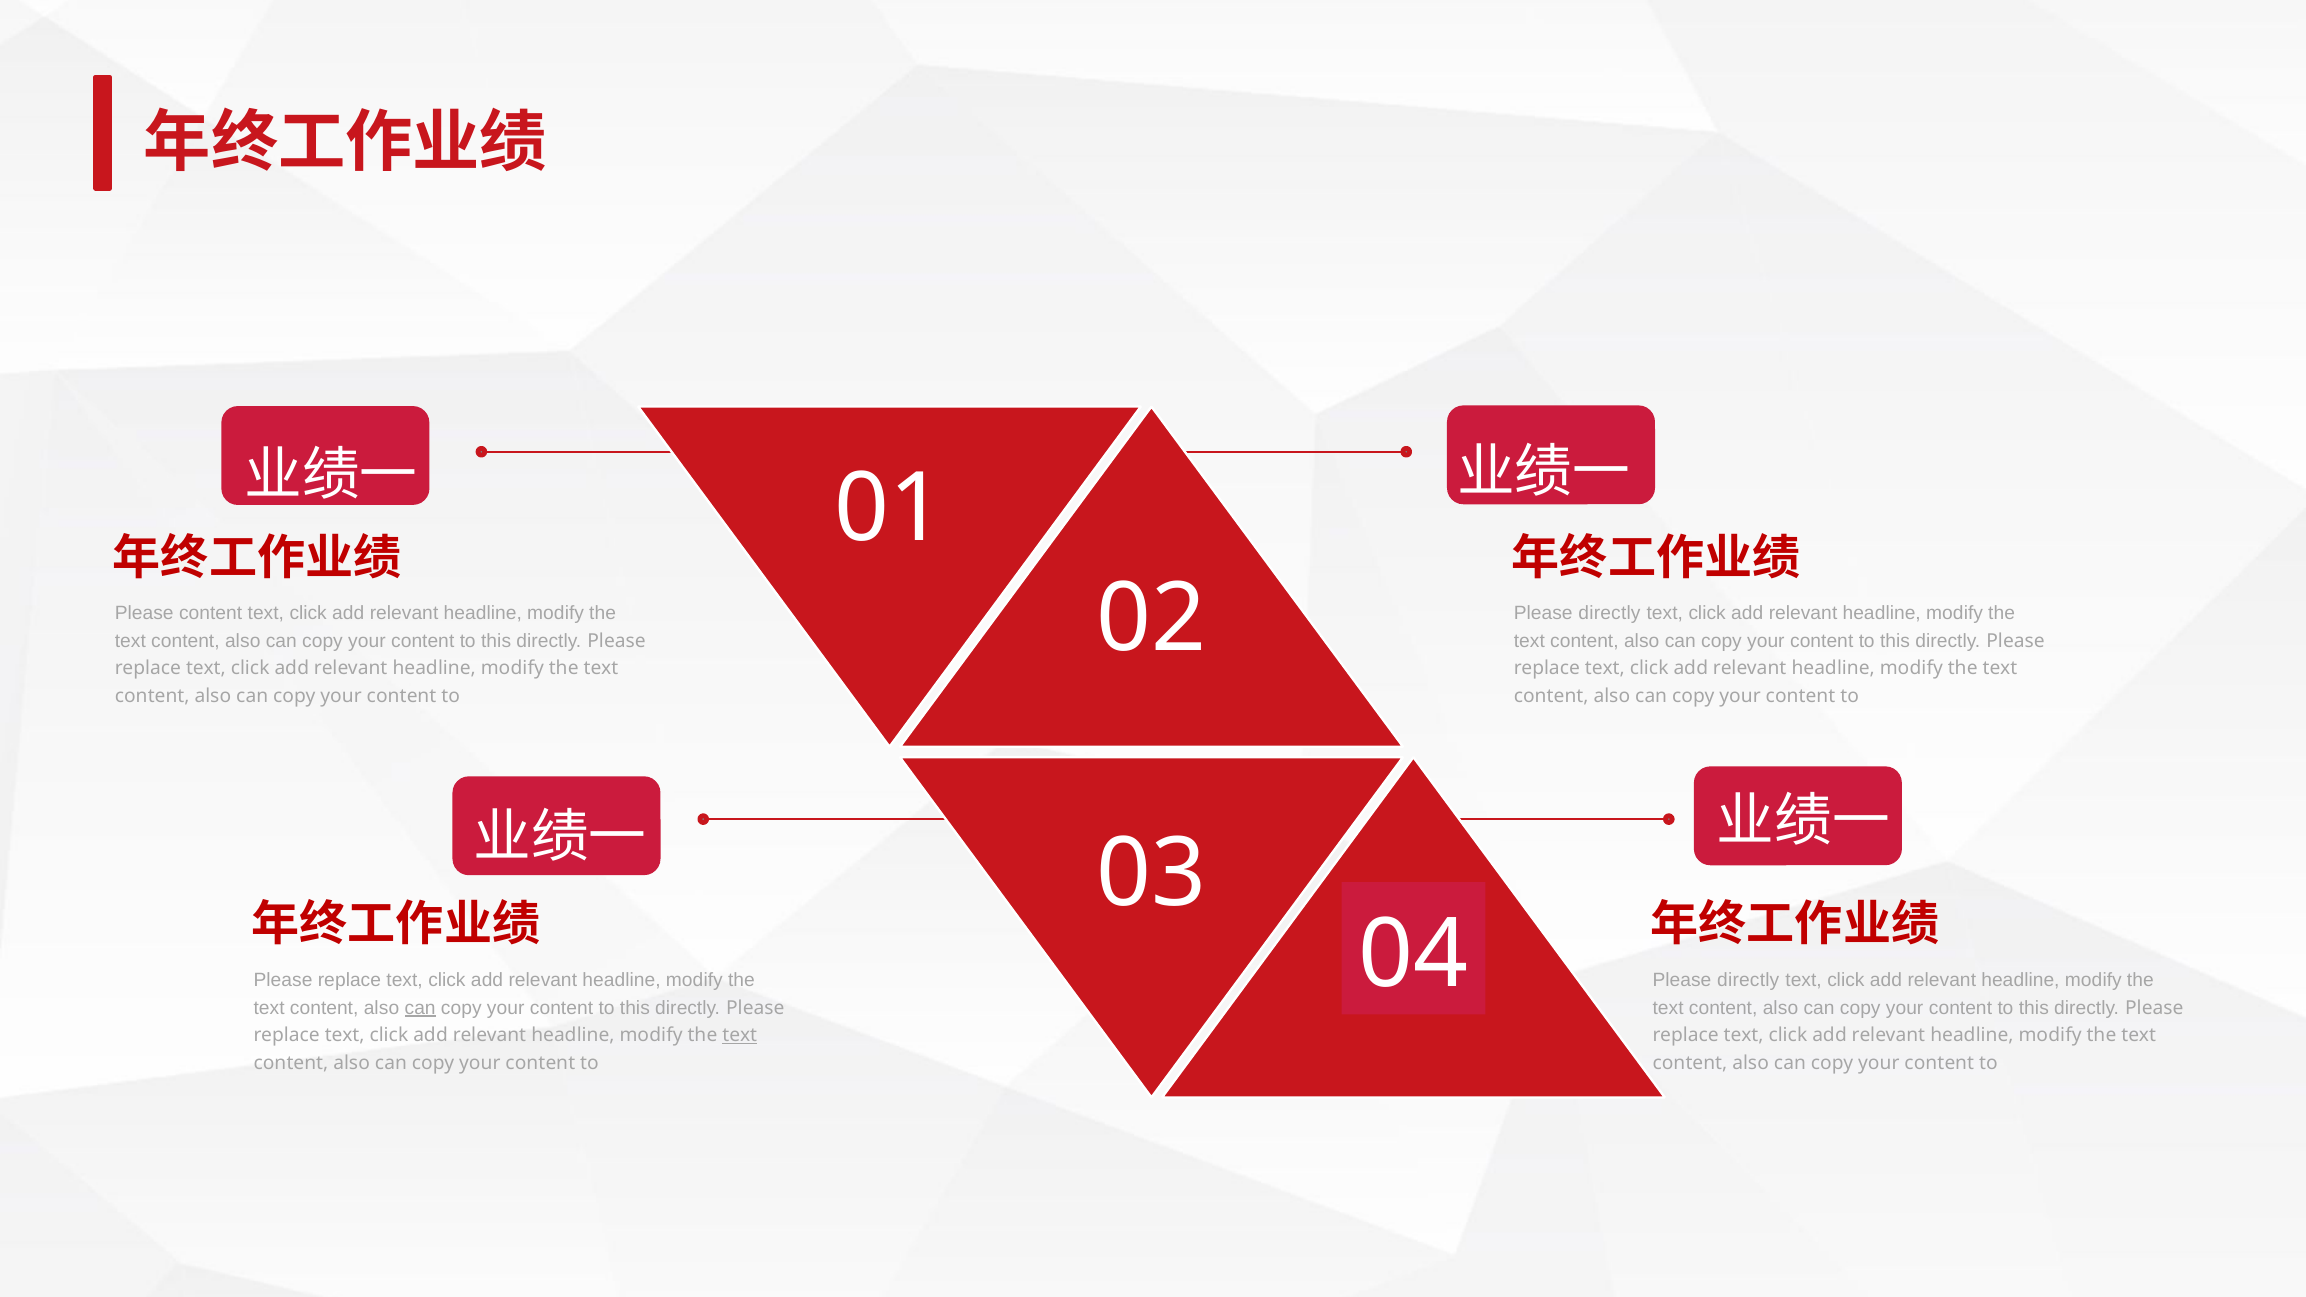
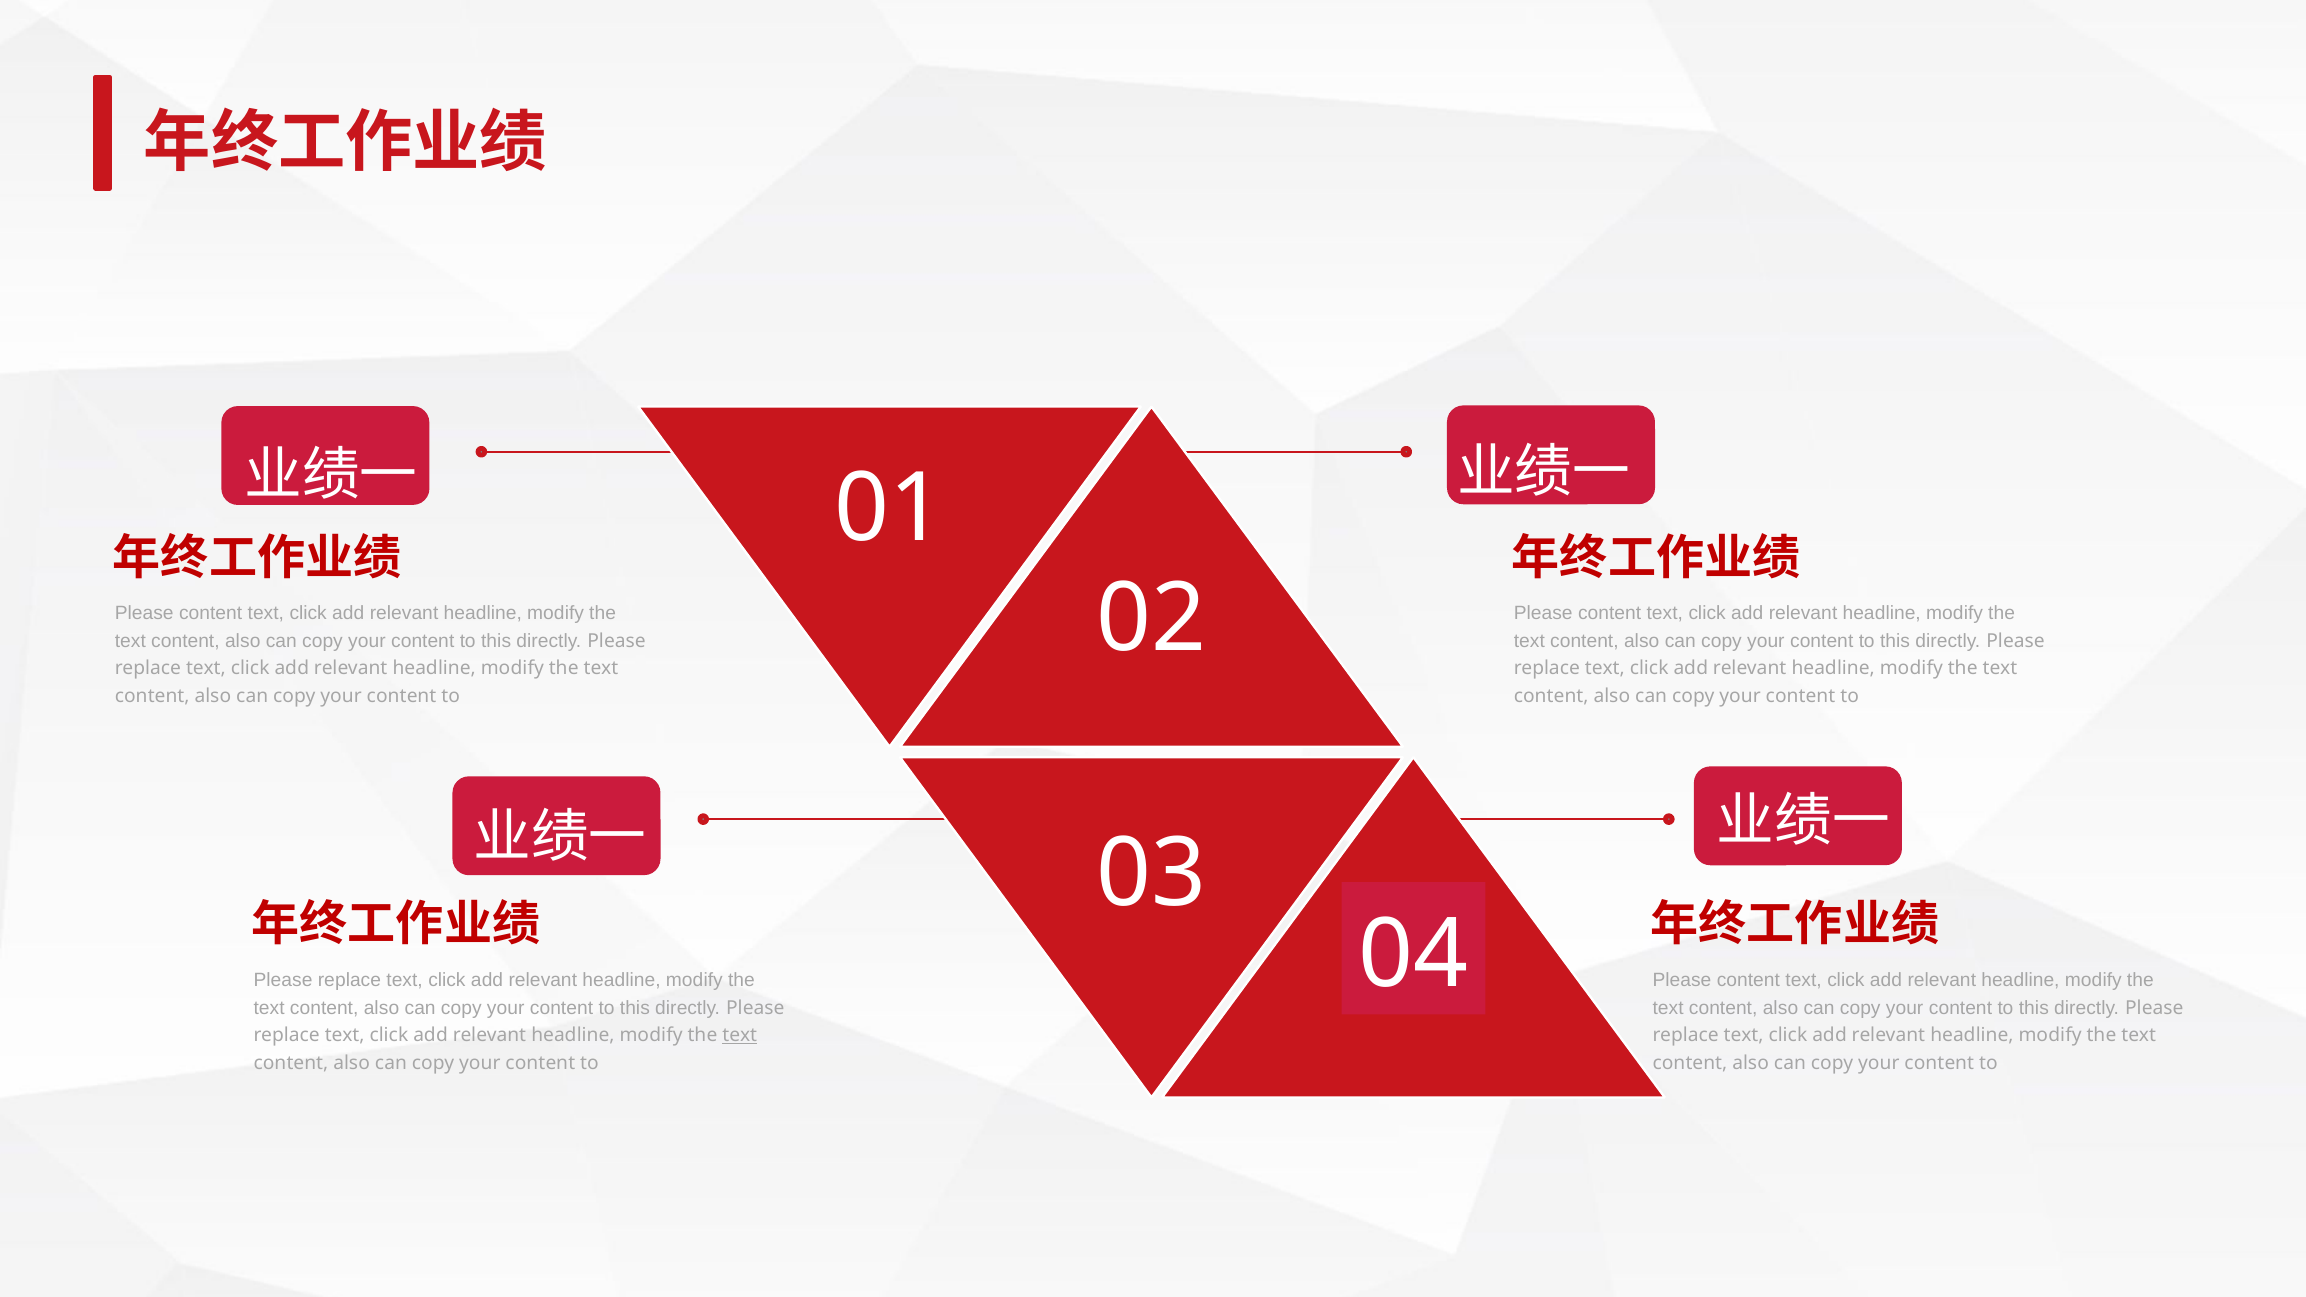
directly: directly -> content (1610, 613)
directly: directly -> content (1748, 980)
can underline: present -> none (420, 1008)
